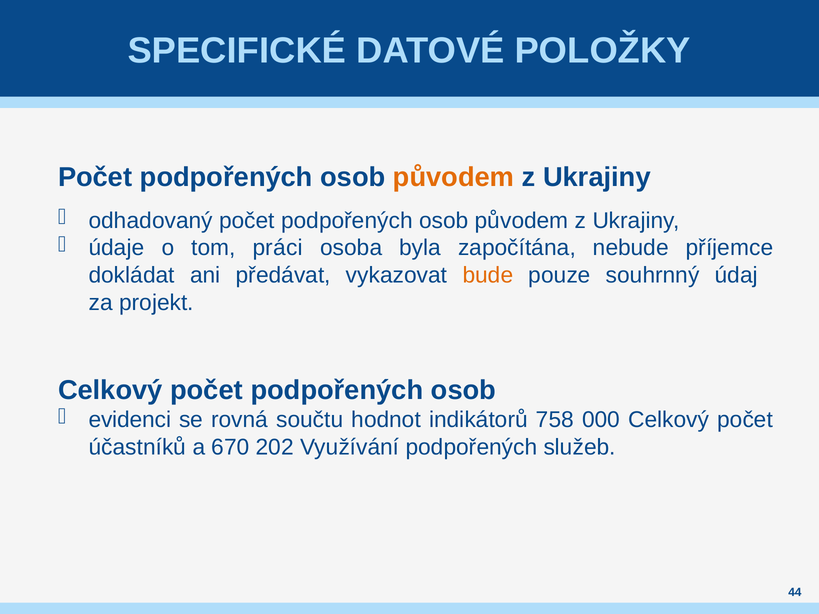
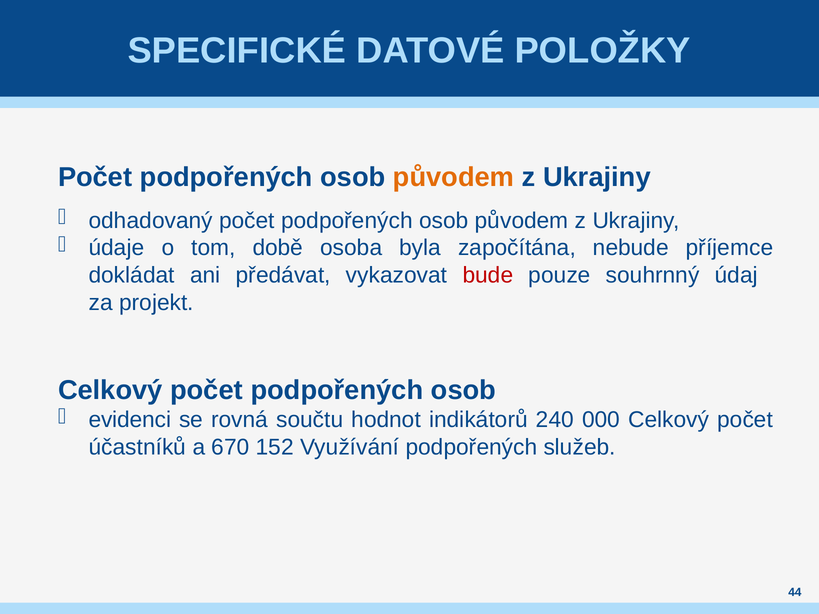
práci: práci -> době (278, 248)
bude colour: orange -> red (488, 275)
758: 758 -> 240 (555, 420)
202: 202 -> 152 (275, 447)
